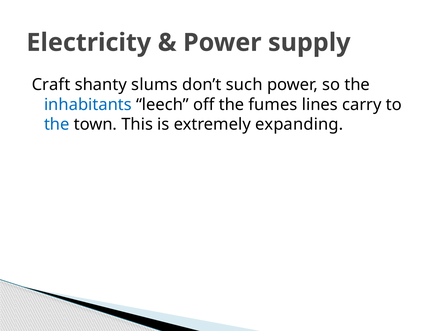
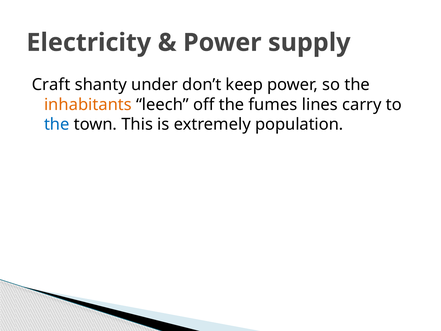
slums: slums -> under (155, 85)
such: such -> keep (244, 85)
inhabitants colour: blue -> orange (88, 105)
expanding: expanding -> population (299, 124)
